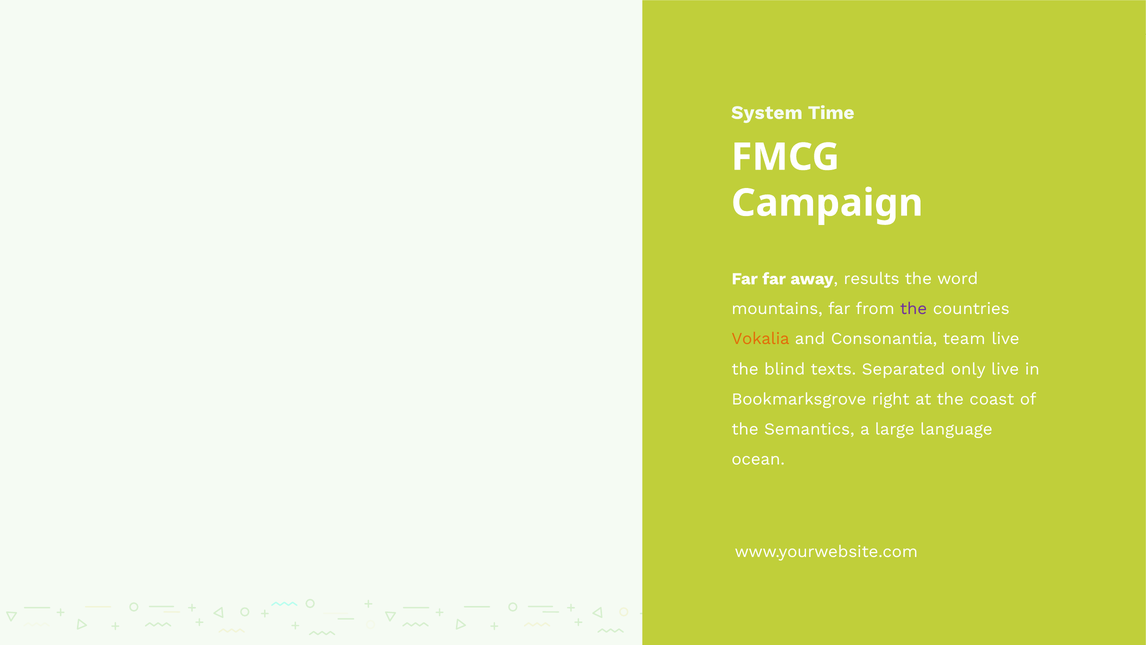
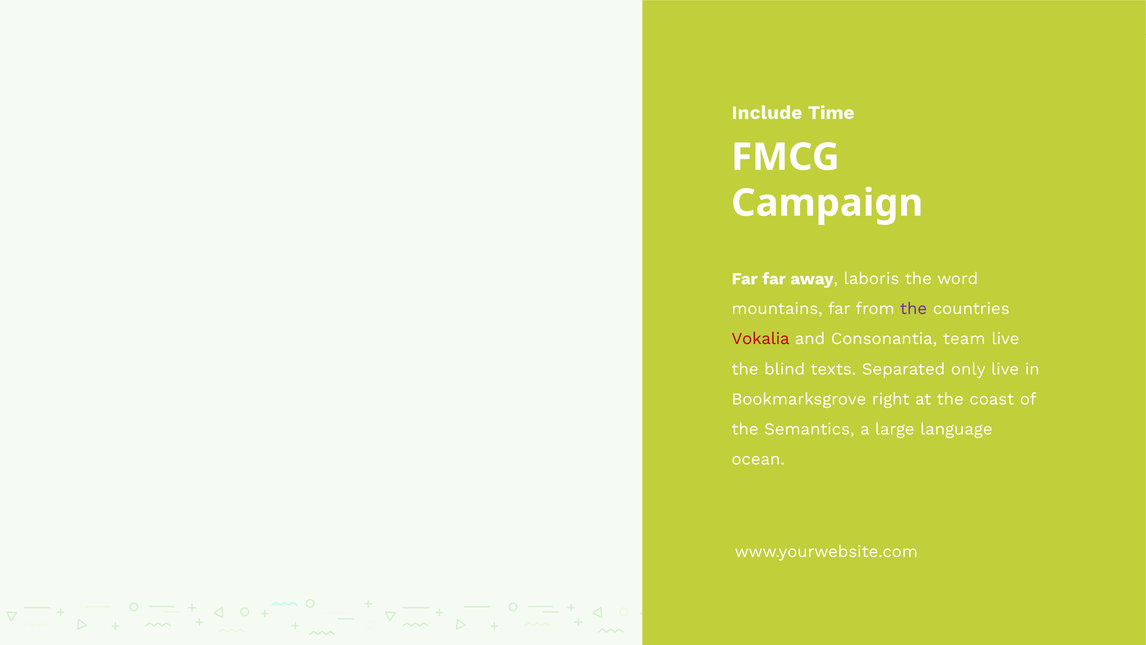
System: System -> Include (767, 113)
results: results -> laboris (872, 279)
Vokalia colour: orange -> red (761, 339)
